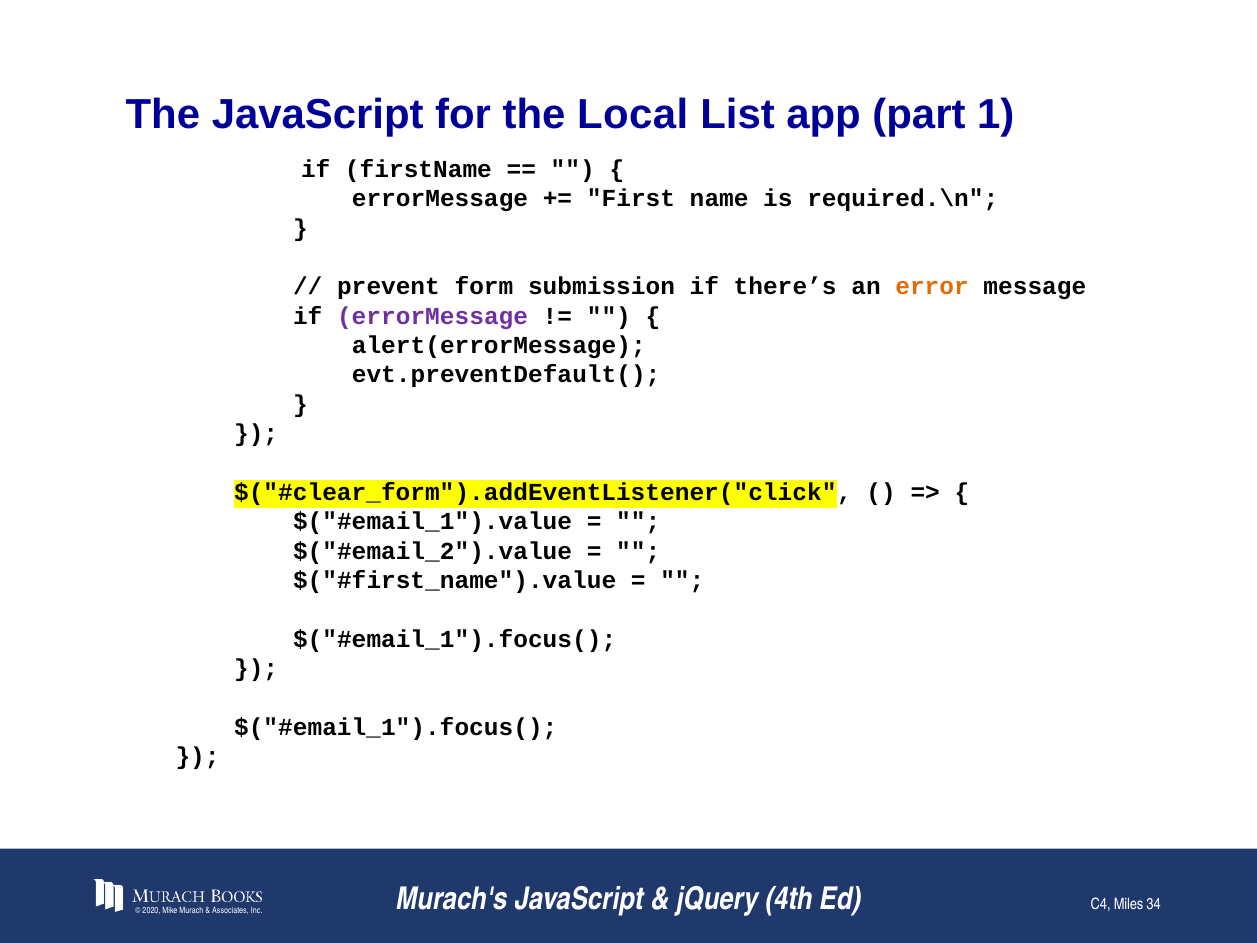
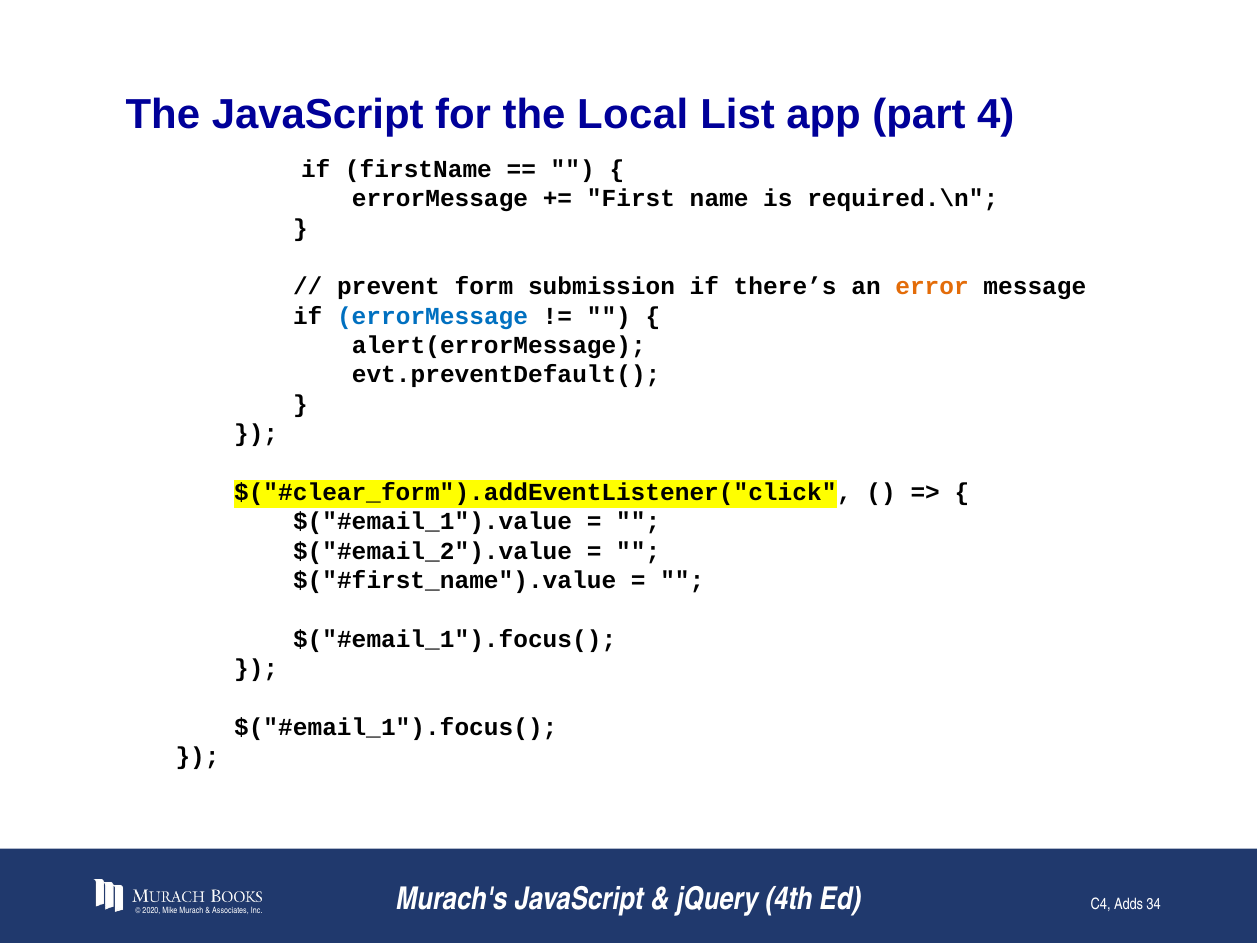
1: 1 -> 4 (996, 114)
errorMessage colour: purple -> blue (433, 316)
Miles: Miles -> Adds (1129, 904)
